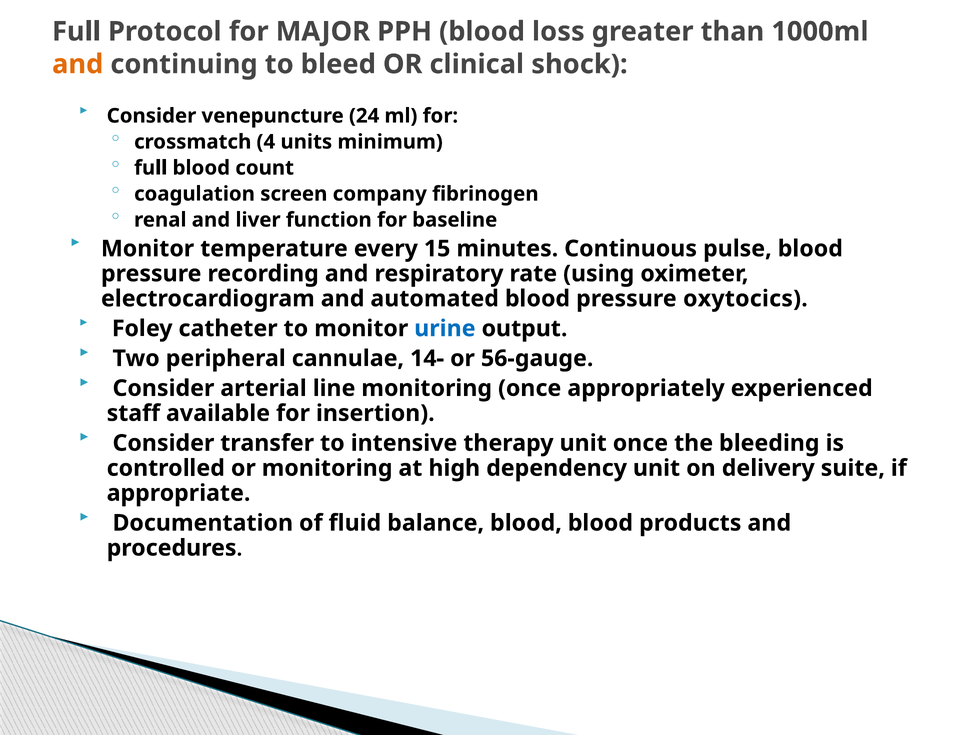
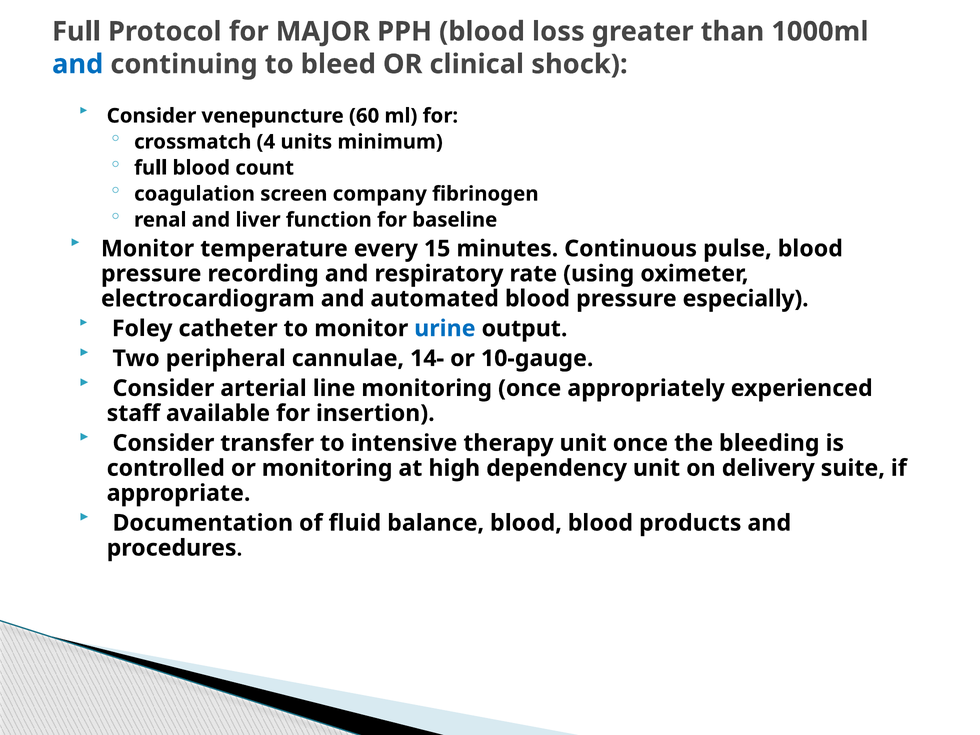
and colour: orange -> blue (78, 64)
24: 24 -> 60 (364, 116)
oxytocics: oxytocics -> especially (746, 299)
56-gauge: 56-gauge -> 10-gauge (537, 358)
